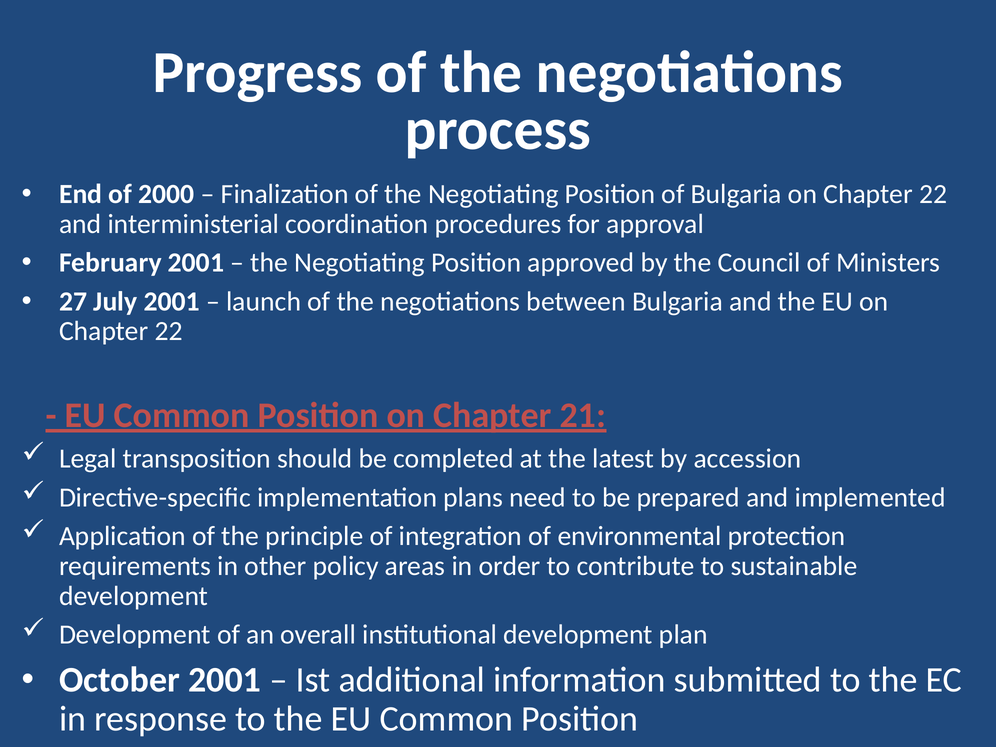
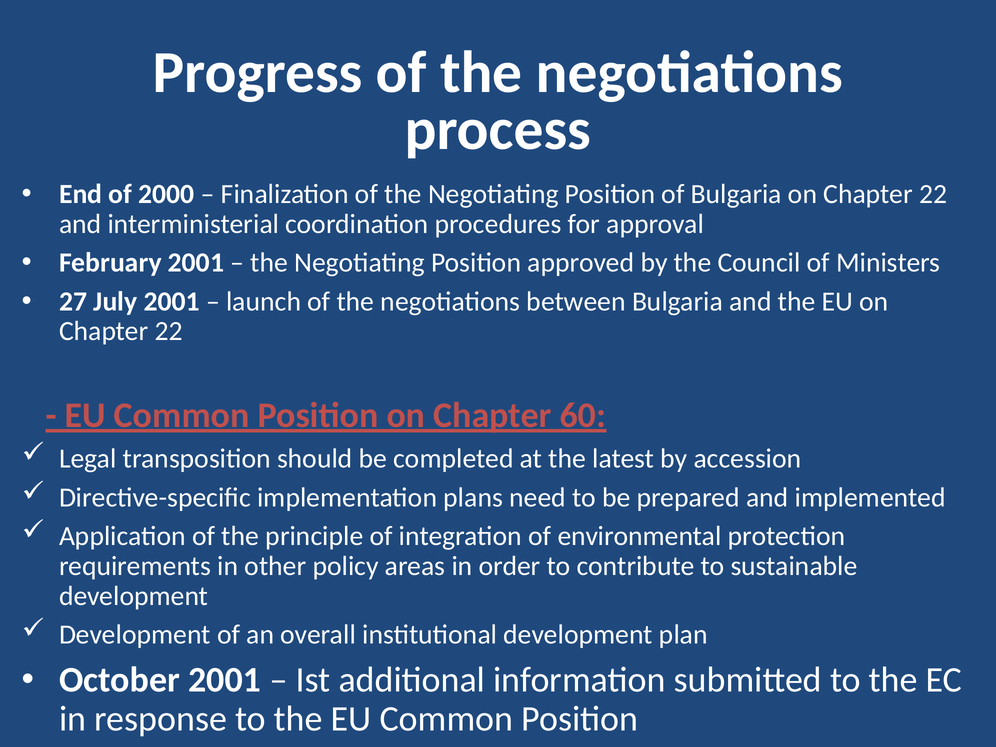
21: 21 -> 60 (583, 415)
